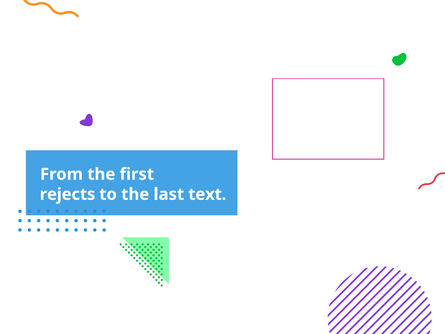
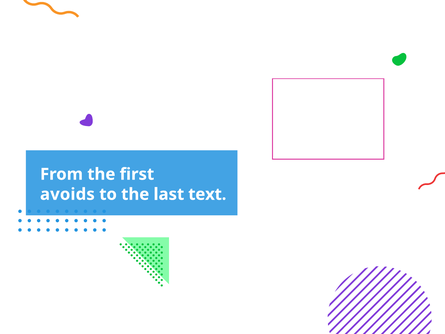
rejects: rejects -> avoids (67, 194)
